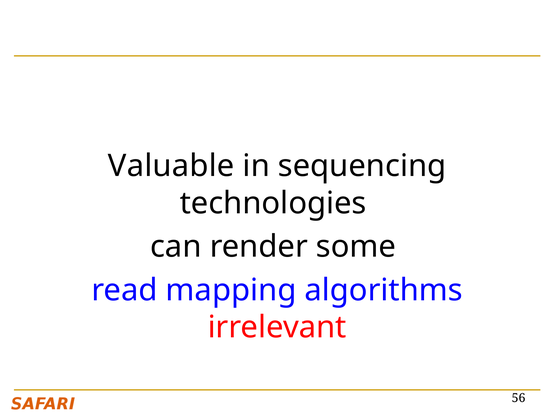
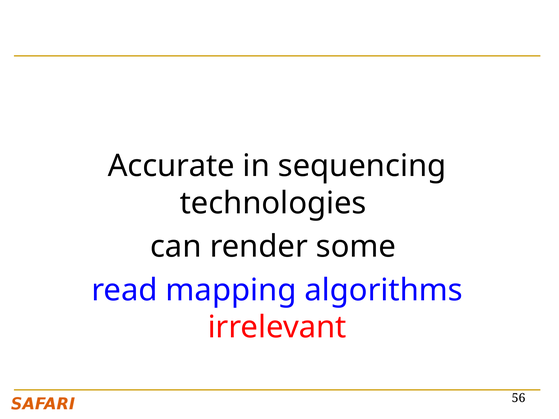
Valuable: Valuable -> Accurate (171, 166)
